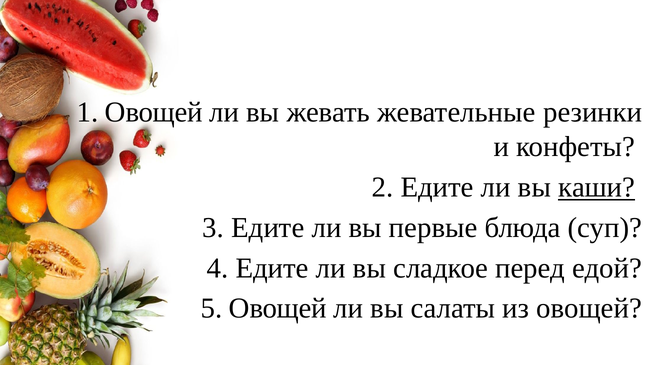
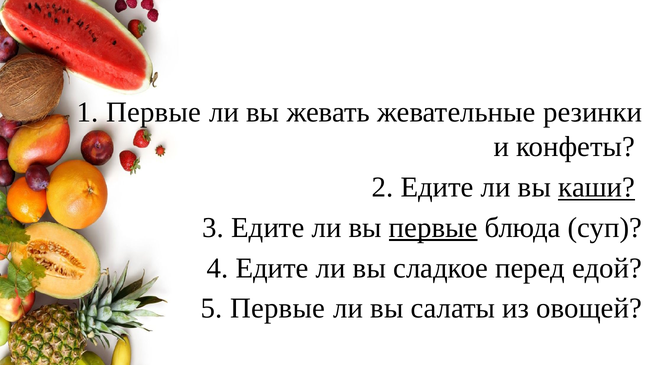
1 Овощей: Овощей -> Первые (154, 112)
первые underline: none -> present (433, 228)
5 Овощей: Овощей -> Первые (278, 309)
